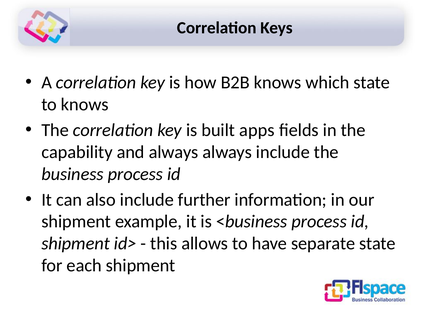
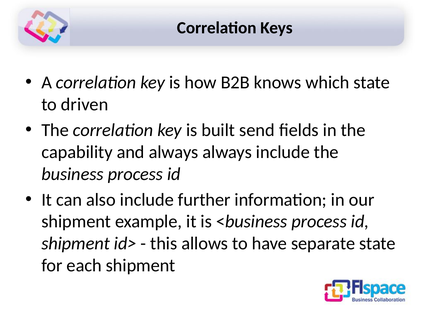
to knows: knows -> driven (85, 104)
apps: apps -> send (257, 130)
